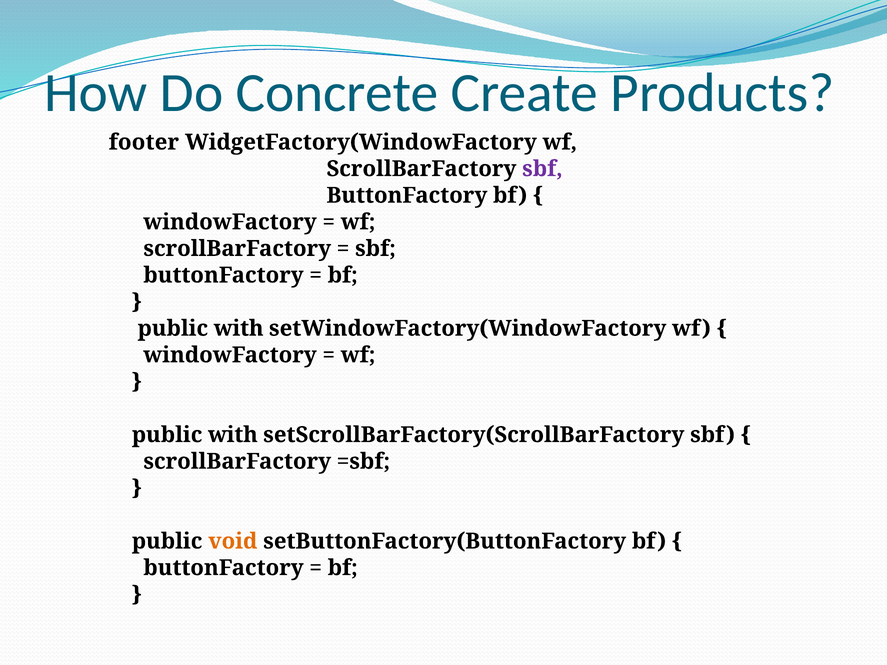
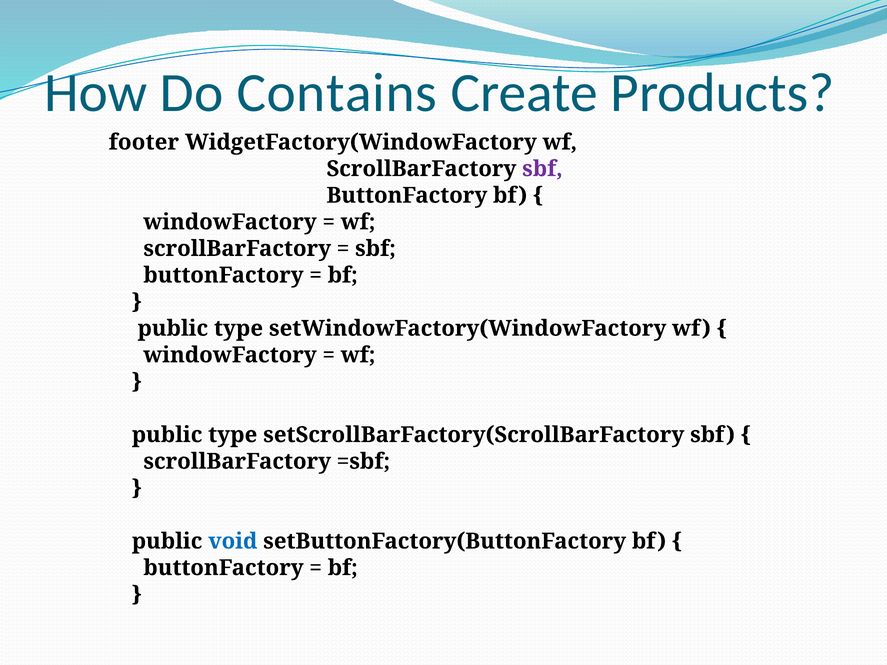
Concrete: Concrete -> Contains (337, 93)
with: with -> type (238, 329)
with: with -> type (233, 435)
void colour: orange -> blue (233, 541)
